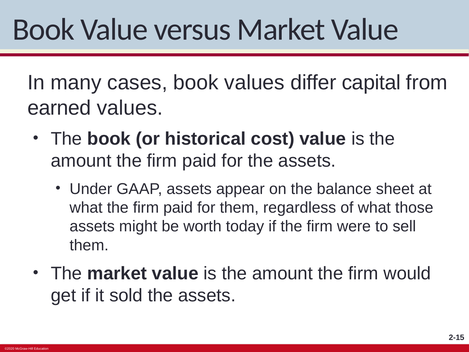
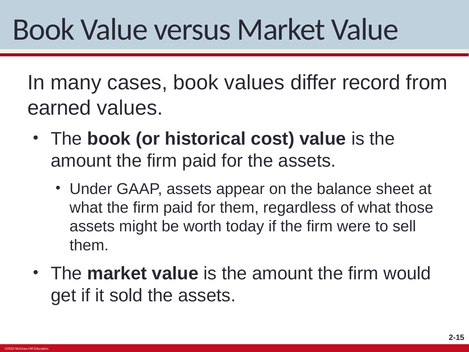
capital: capital -> record (371, 83)
